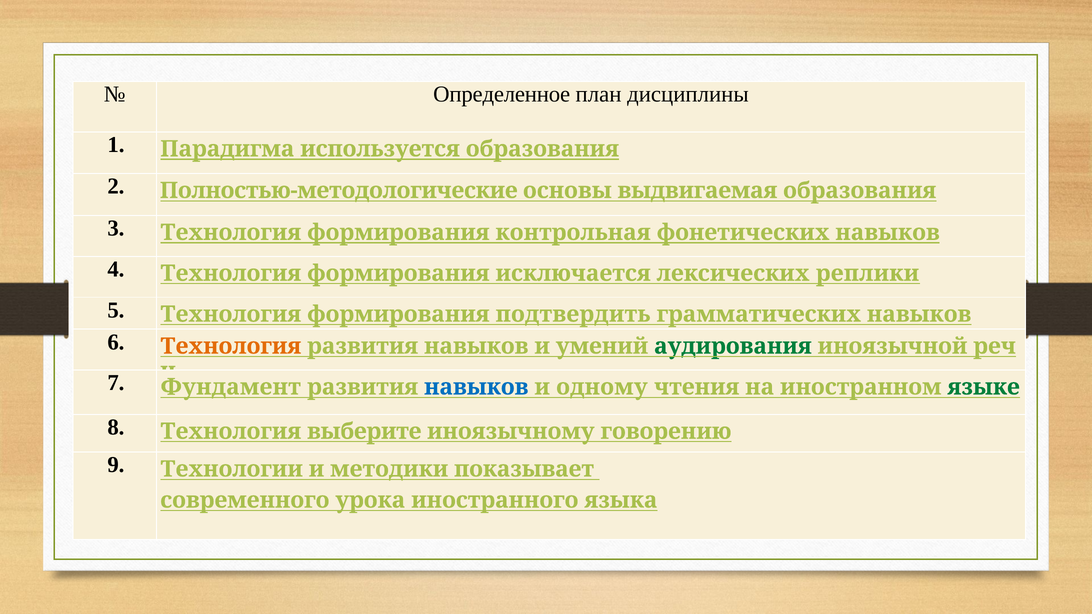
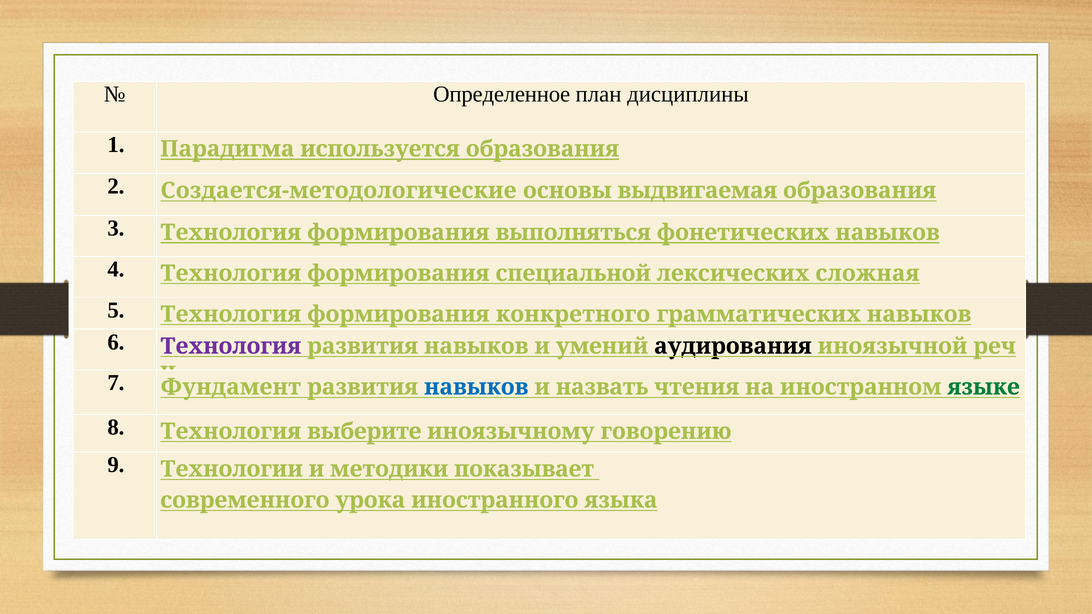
Полностью-методологические: Полностью-методологические -> Создается-методологические (339, 191)
контрольная: контрольная -> выполняться (573, 233)
исключается: исключается -> специальной (573, 273)
реплики: реплики -> сложная (867, 273)
подтвердить: подтвердить -> конкретного (573, 314)
Технология colour: orange -> purple (231, 346)
аудирования colour: green -> black (733, 346)
одному: одному -> назвать (602, 387)
